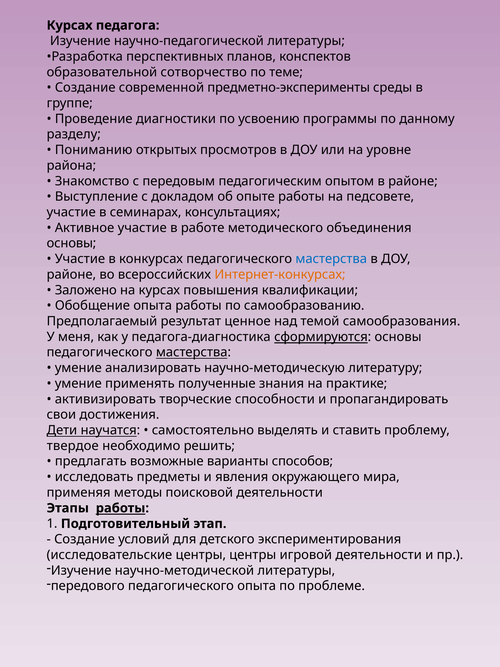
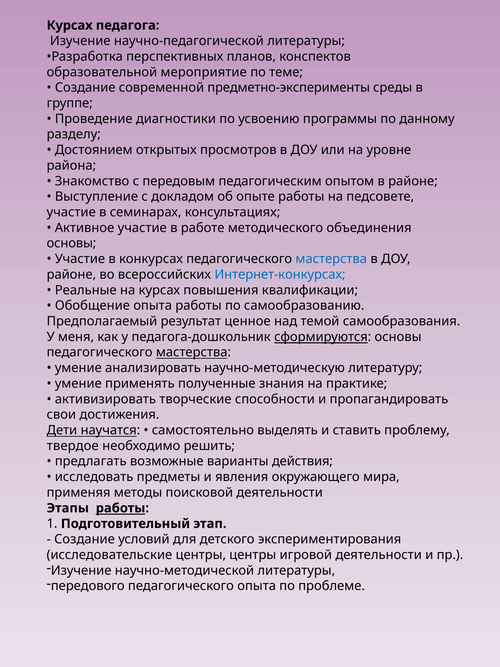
сотворчество: сотворчество -> мероприятие (204, 72)
Пониманию: Пониманию -> Достоянием (94, 150)
Интернет-конкурсах colour: orange -> blue (280, 274)
Заложено: Заложено -> Реальные (86, 290)
педагога-диагностика: педагога-диагностика -> педагога-дошкольник (201, 337)
способов: способов -> действия (302, 461)
